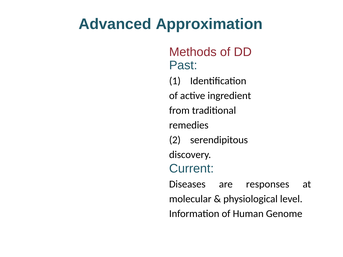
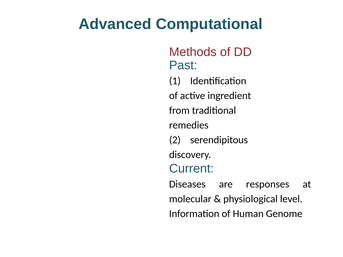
Approximation: Approximation -> Computational (209, 24)
